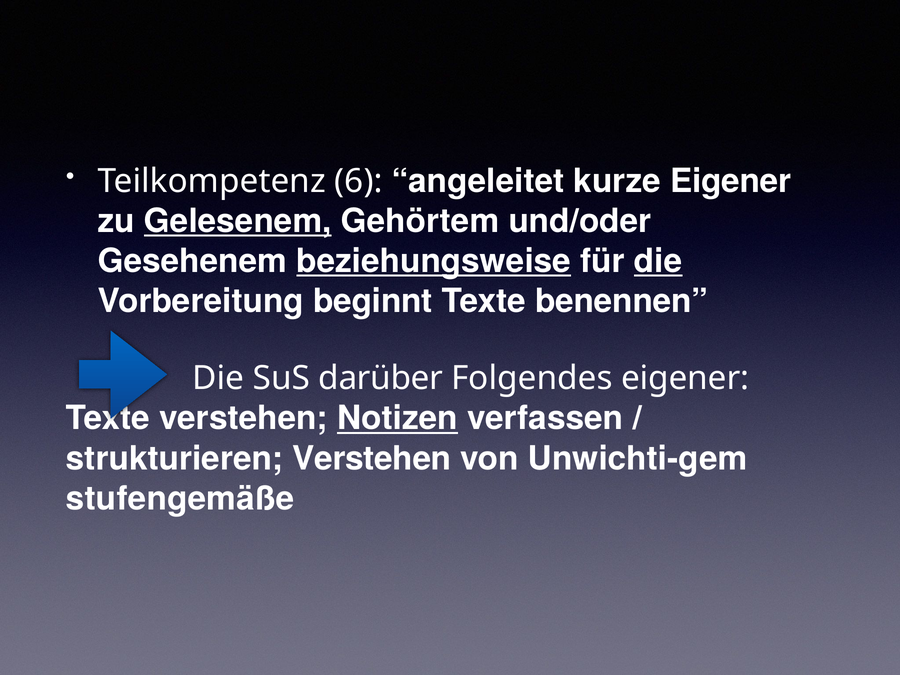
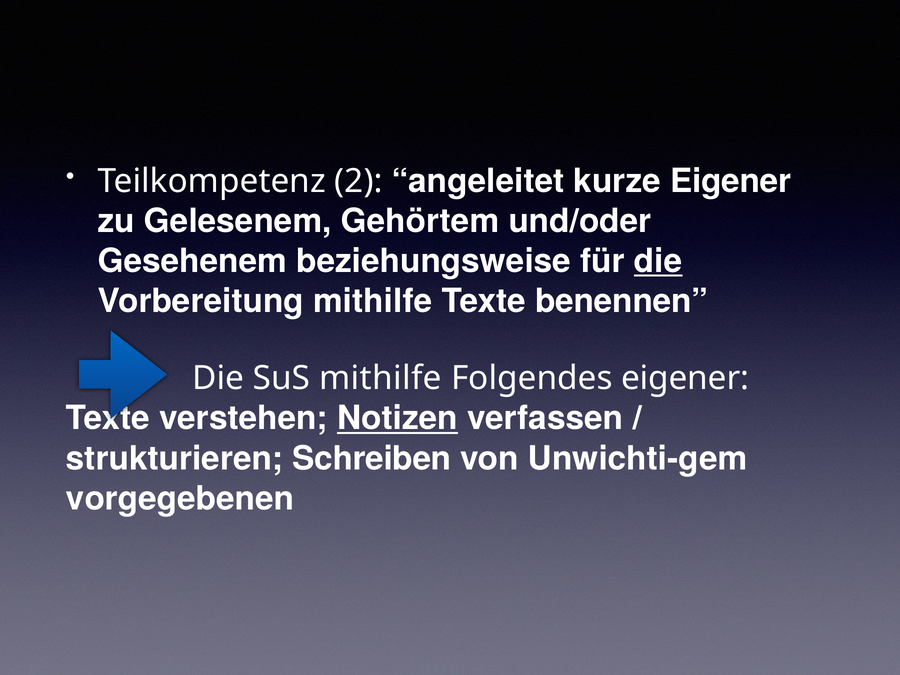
6: 6 -> 2 (359, 181)
Gelesenem underline: present -> none (238, 221)
beziehungsweise underline: present -> none (434, 261)
Vorbereitung beginnt: beginnt -> mithilfe (373, 301)
SuS darüber: darüber -> mithilfe (381, 378)
strukturieren Verstehen: Verstehen -> Schreiben (372, 459)
stufengemäße: stufengemäße -> vorgegebenen (180, 499)
